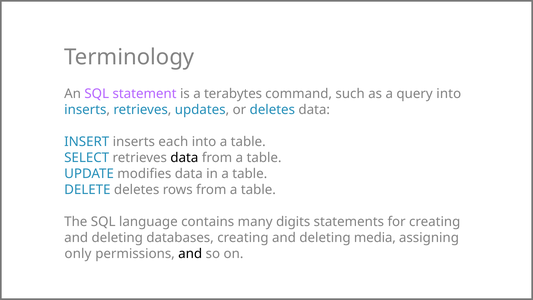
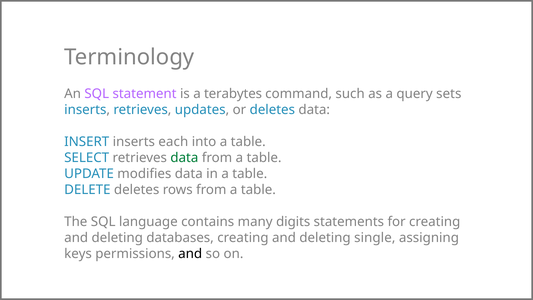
query into: into -> sets (449, 94)
data colour: black -> green (184, 158)
media: media -> single (375, 238)
only: only -> keys (78, 254)
